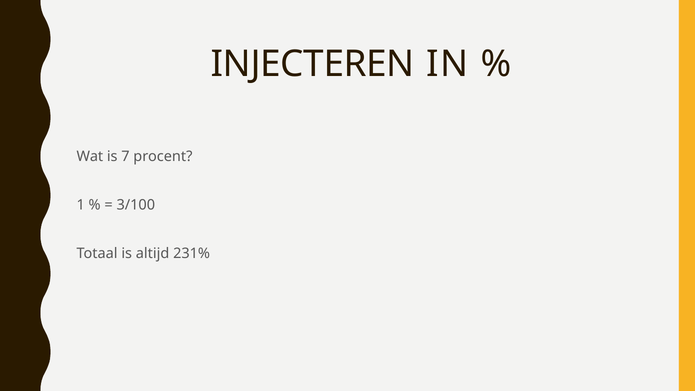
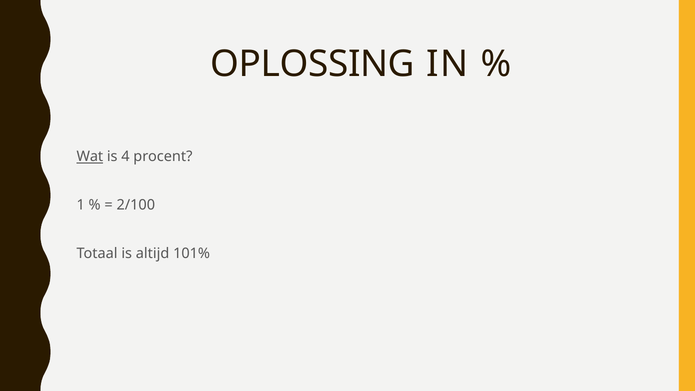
INJECTEREN: INJECTEREN -> OPLOSSING (313, 64)
Wat underline: none -> present (90, 157)
7: 7 -> 4 (125, 157)
3/100: 3/100 -> 2/100 (136, 205)
231%: 231% -> 101% (192, 253)
